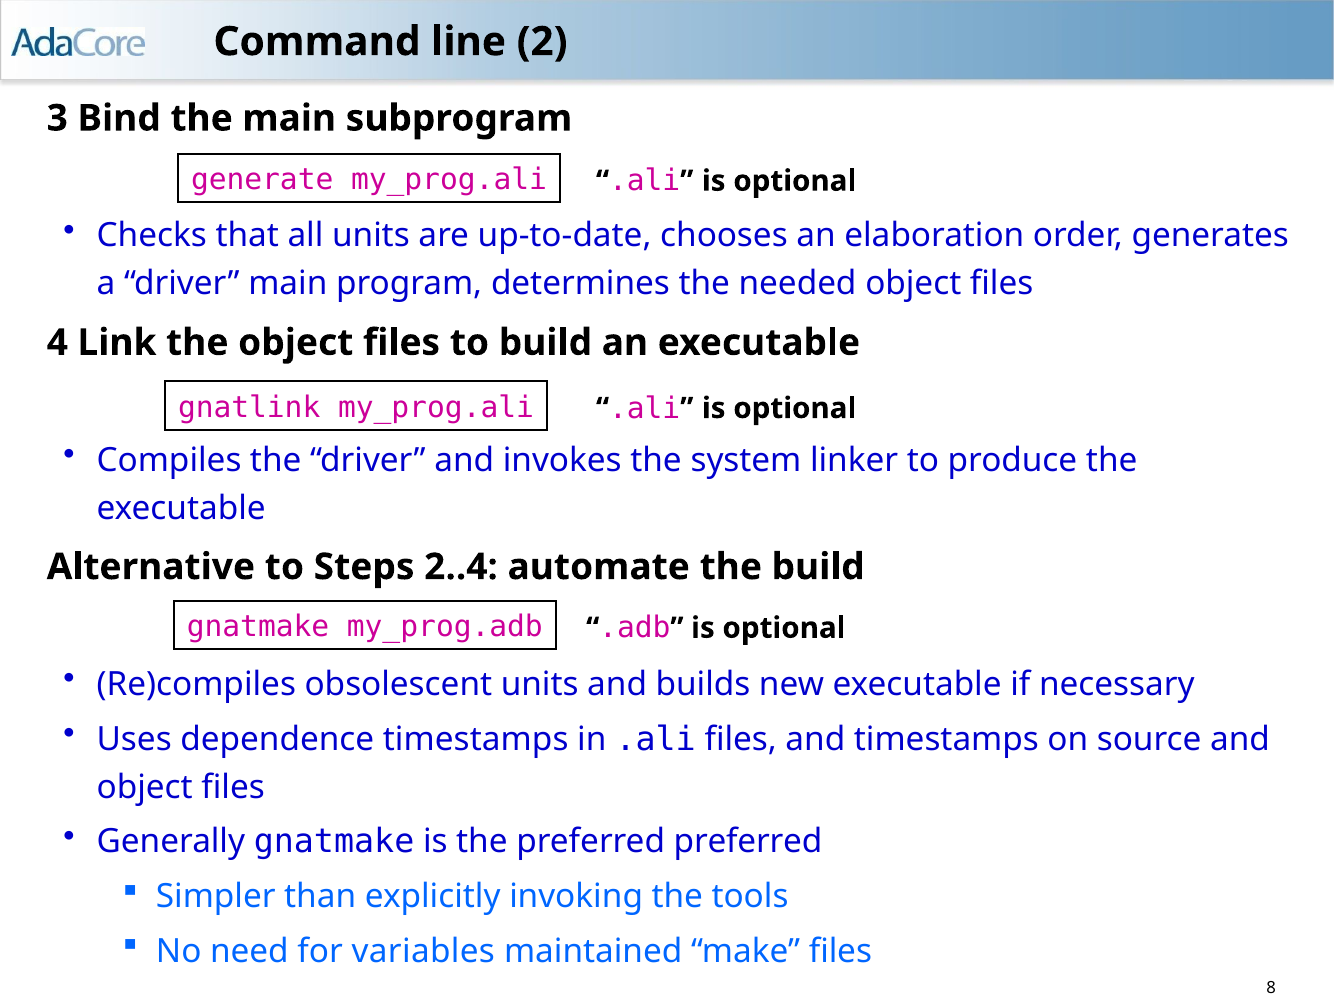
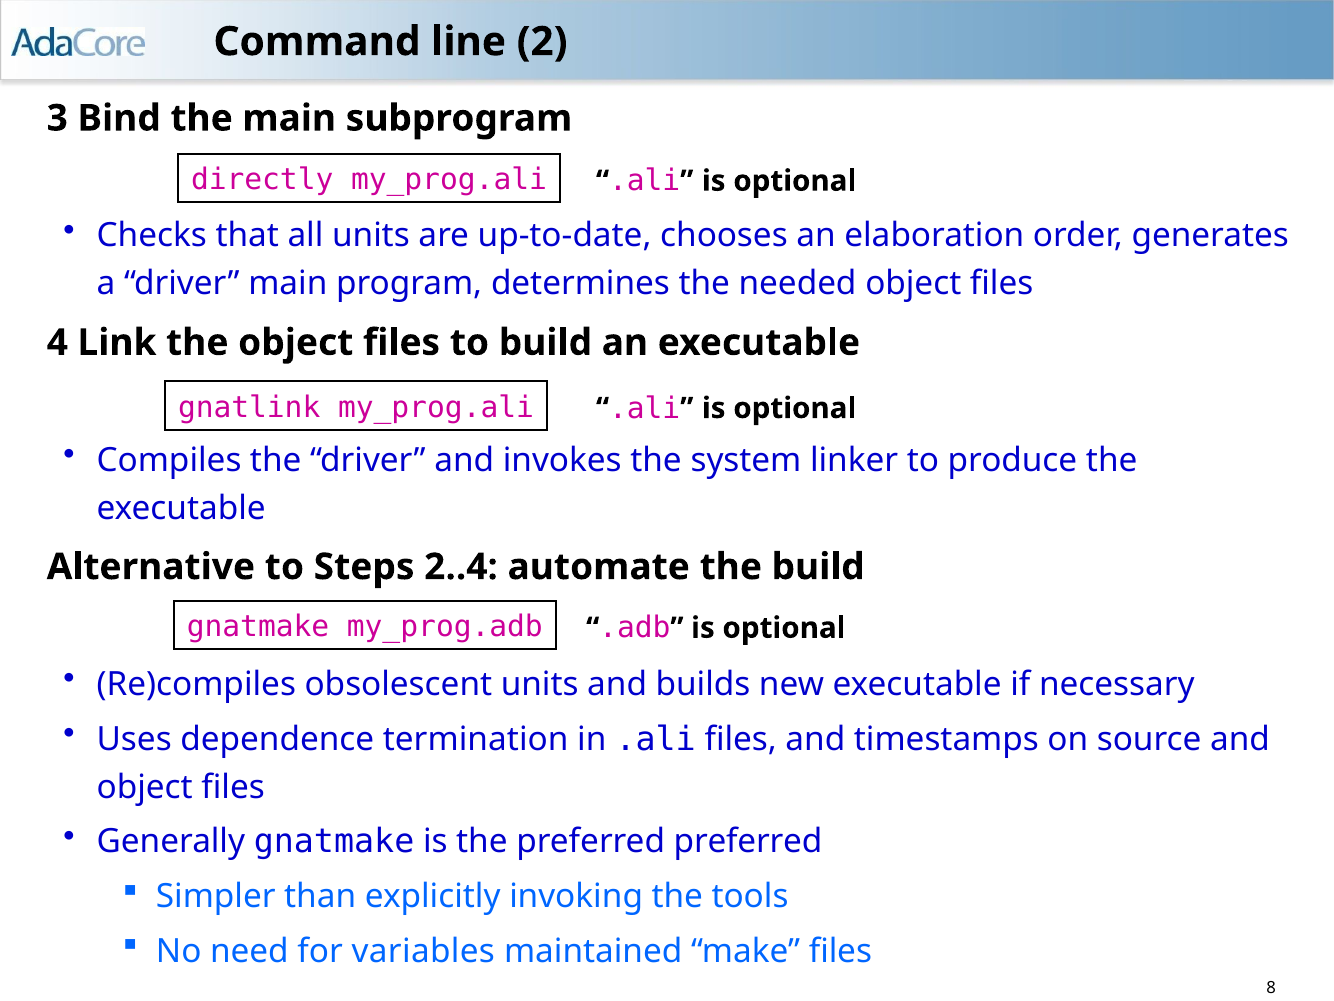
generate: generate -> directly (262, 180)
dependence timestamps: timestamps -> termination (476, 739)
